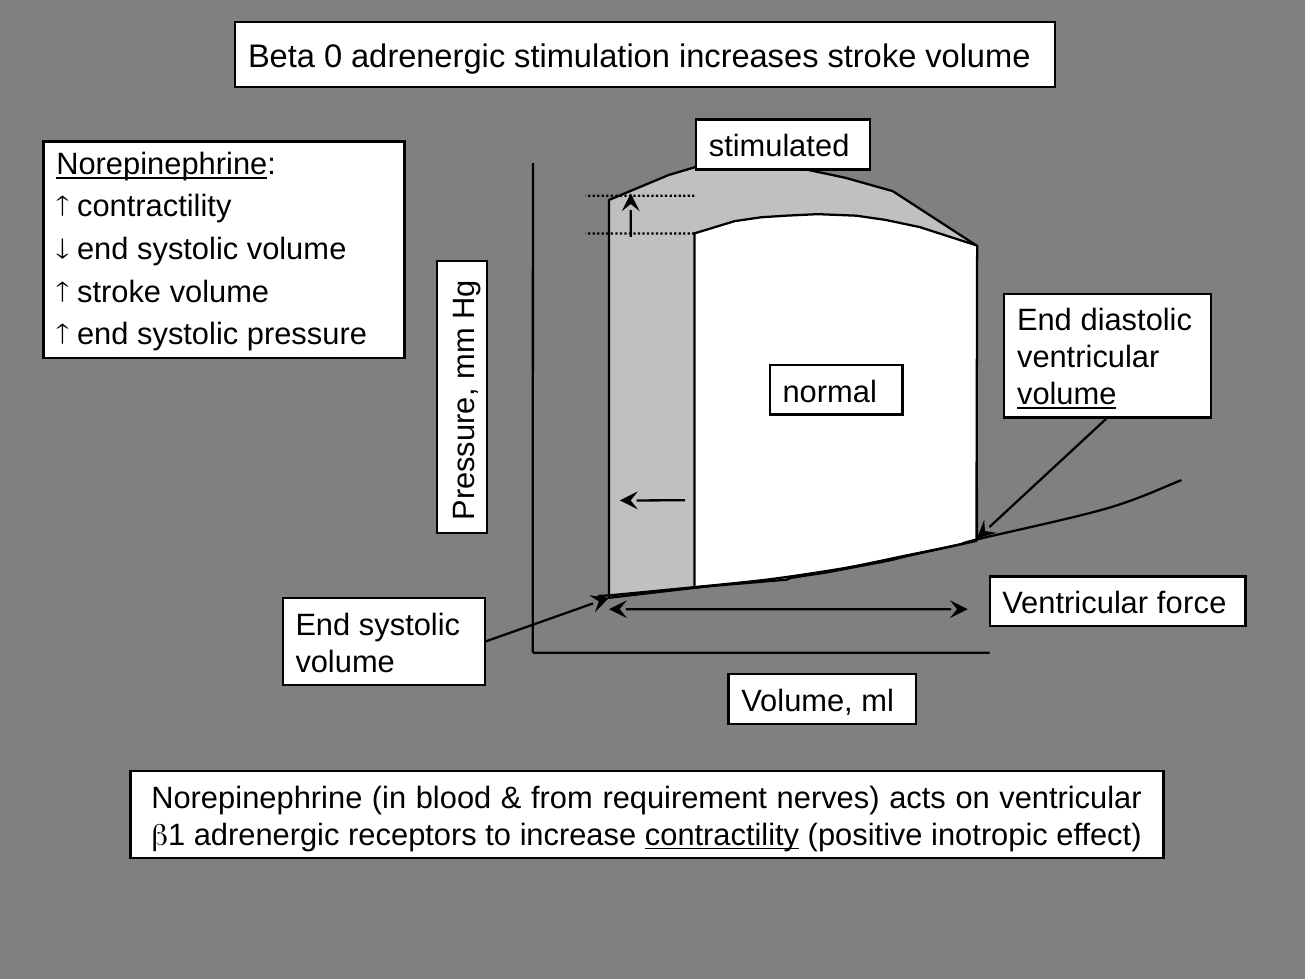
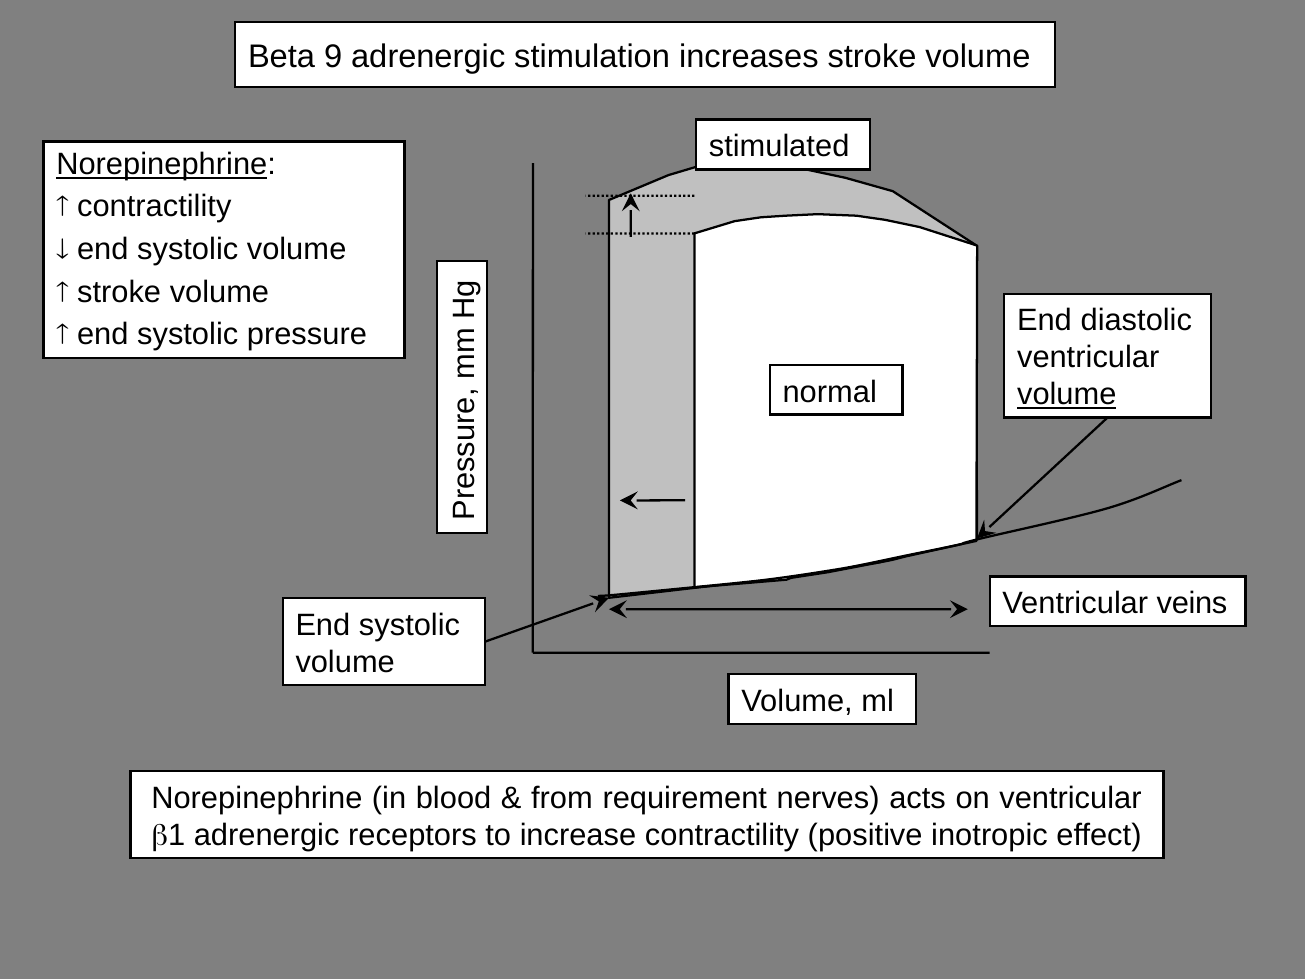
0: 0 -> 9 (333, 57)
force: force -> veins (1192, 603)
contractility underline: present -> none (722, 835)
